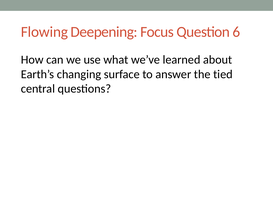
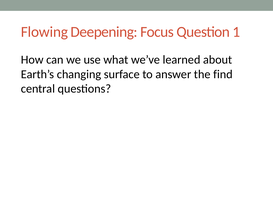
6: 6 -> 1 (236, 32)
tied: tied -> find (223, 74)
